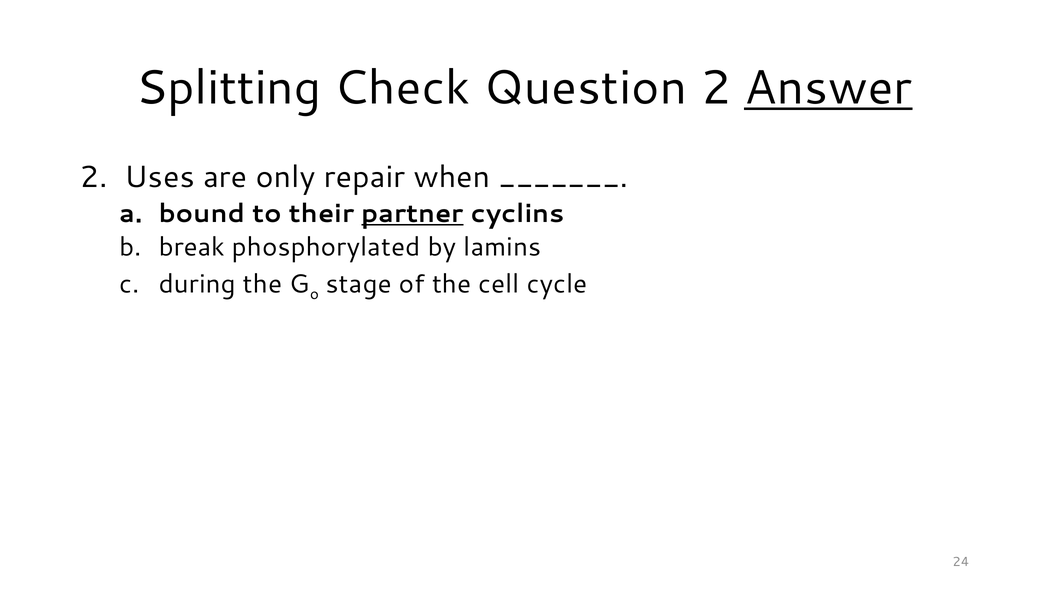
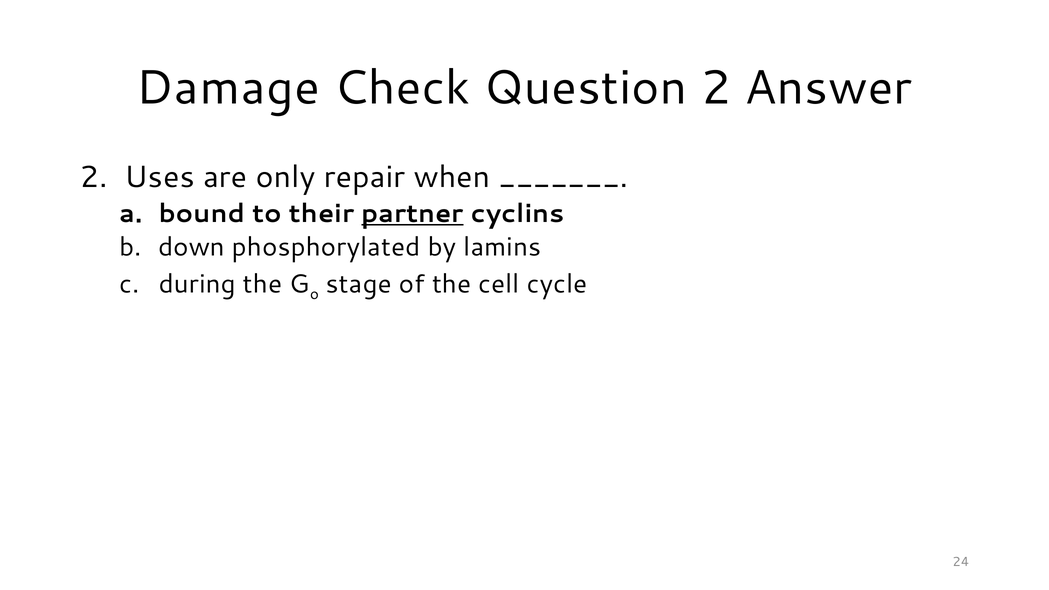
Splitting: Splitting -> Damage (228, 88)
Answer underline: present -> none (828, 88)
break: break -> down (192, 247)
